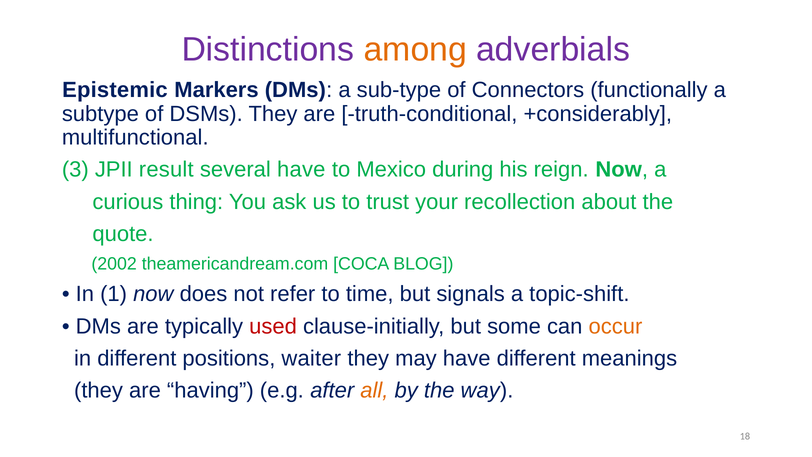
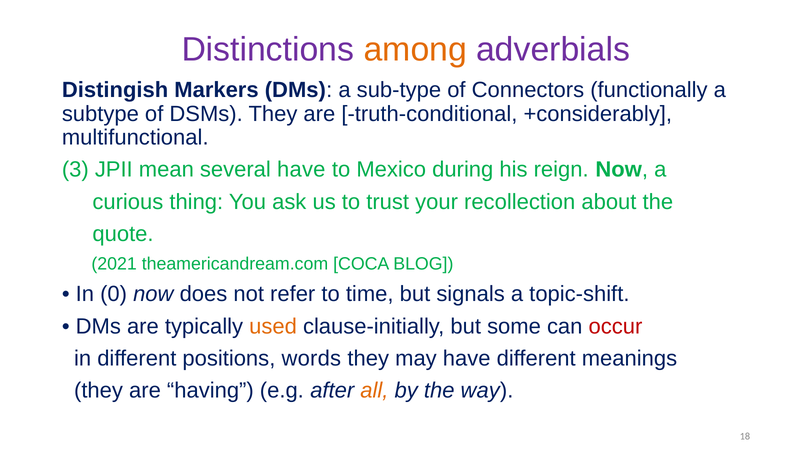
Epistemic: Epistemic -> Distingish (115, 90)
result: result -> mean (166, 170)
2002: 2002 -> 2021 (114, 264)
1: 1 -> 0 (114, 294)
used colour: red -> orange (273, 326)
occur colour: orange -> red (615, 326)
waiter: waiter -> words (311, 358)
